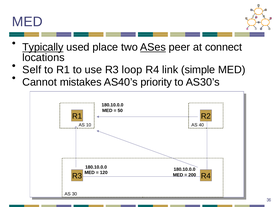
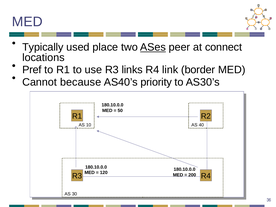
Typically underline: present -> none (43, 47)
Self: Self -> Pref (32, 70)
loop: loop -> links (132, 70)
simple: simple -> border (198, 70)
mistakes: mistakes -> because (81, 82)
